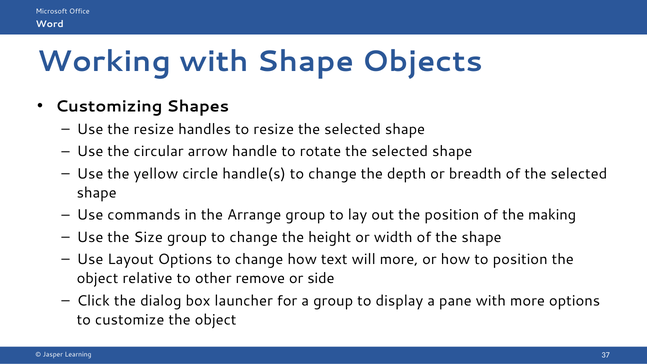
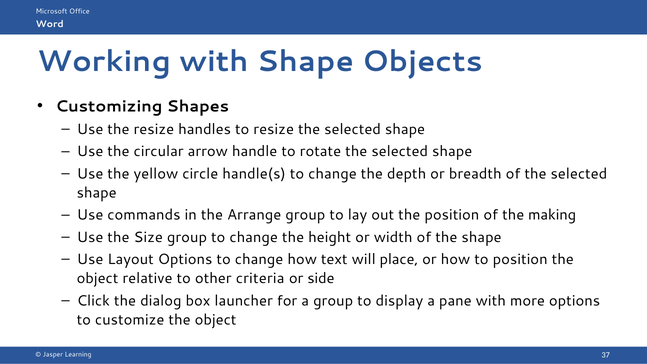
will more: more -> place (399, 259)
remove: remove -> criteria (260, 278)
